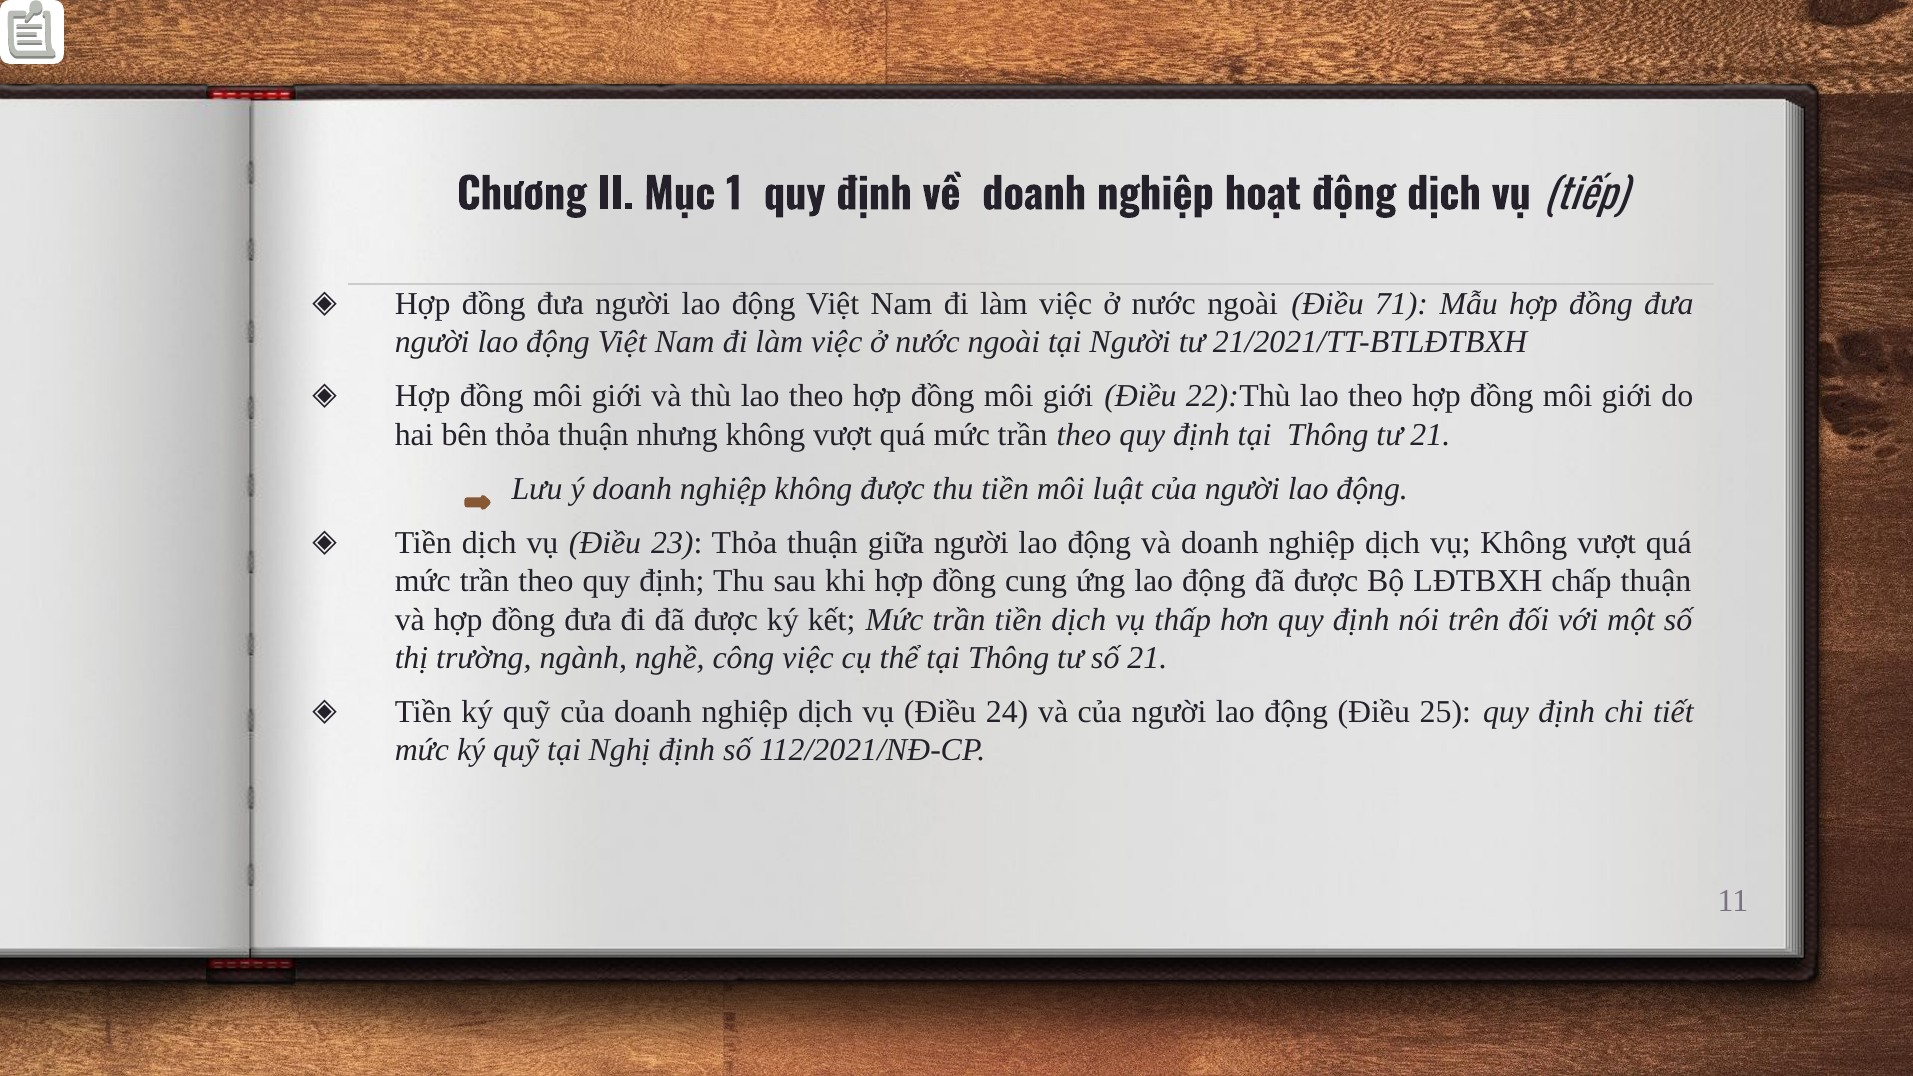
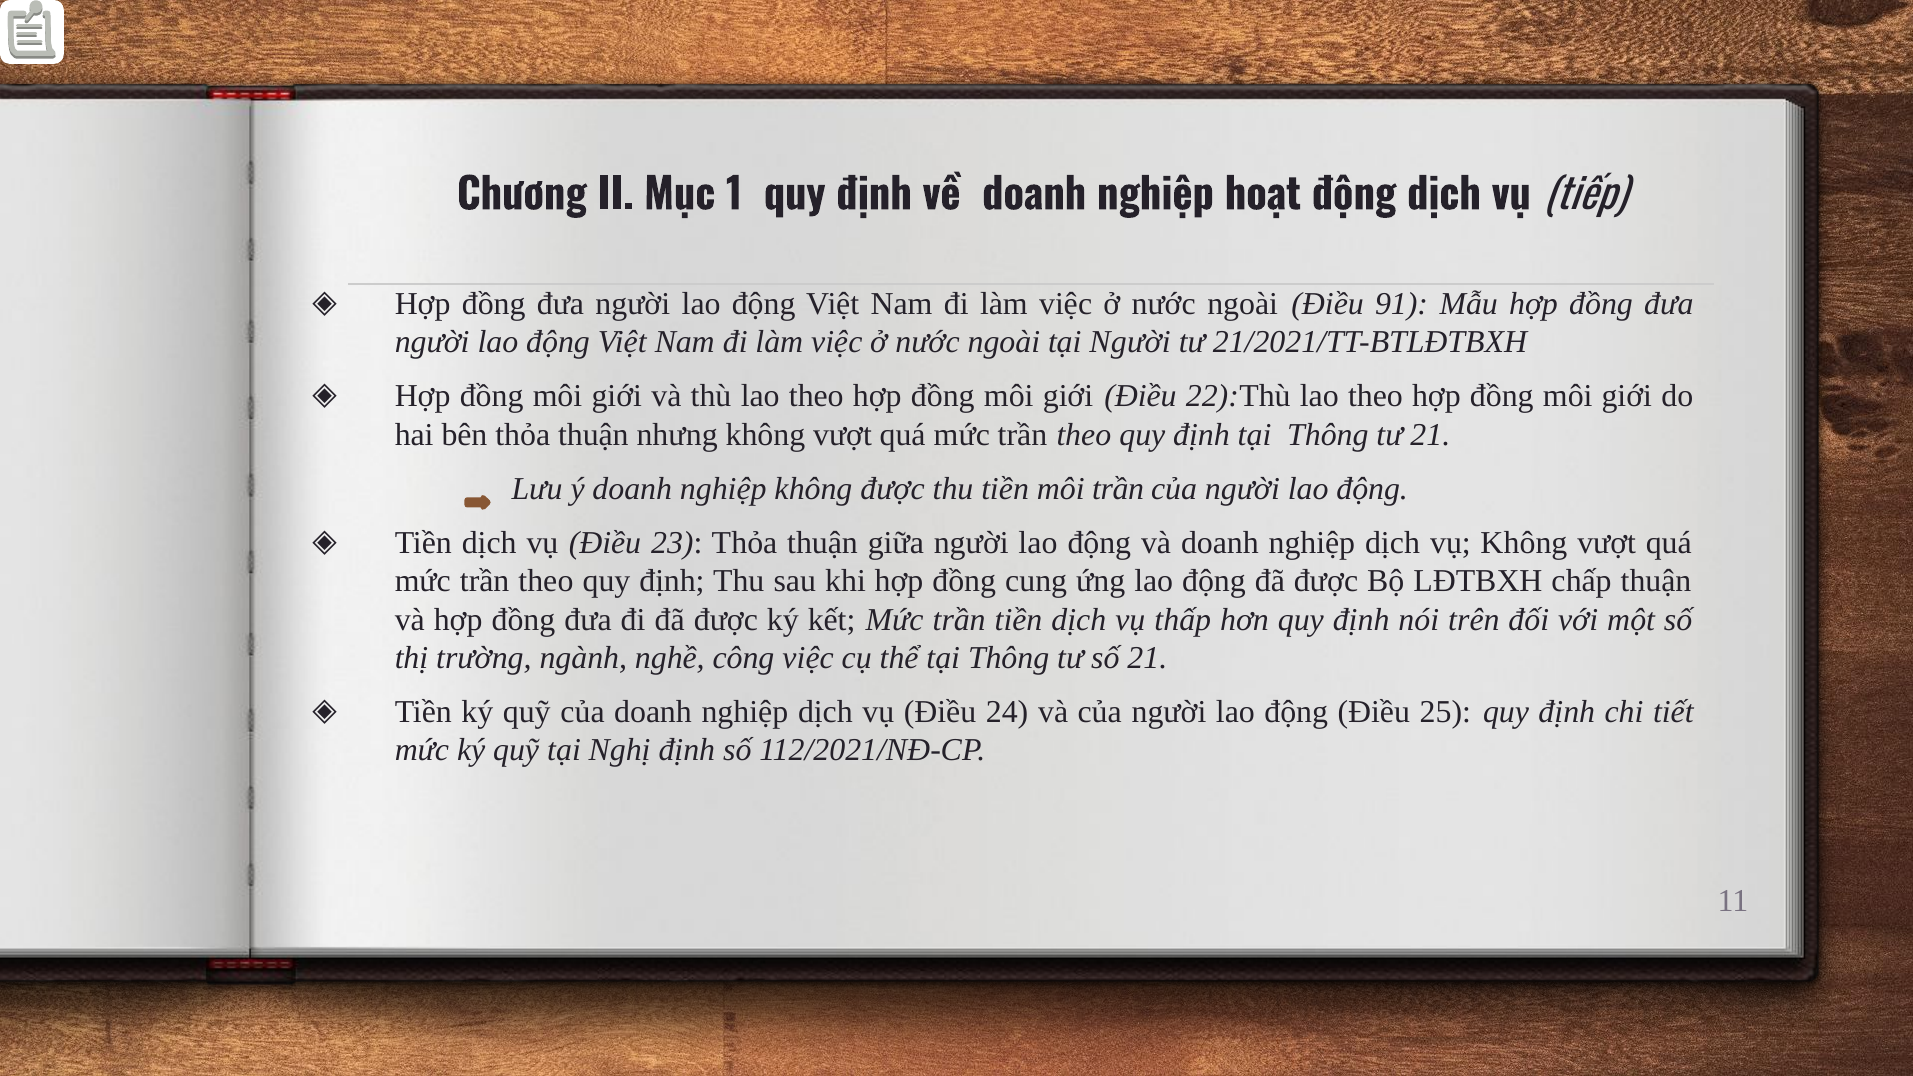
71: 71 -> 91 (1402, 304)
môi luật: luật -> trần (1118, 489)
